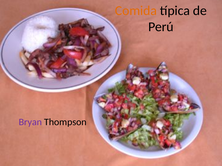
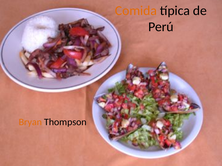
Bryan colour: purple -> orange (30, 122)
